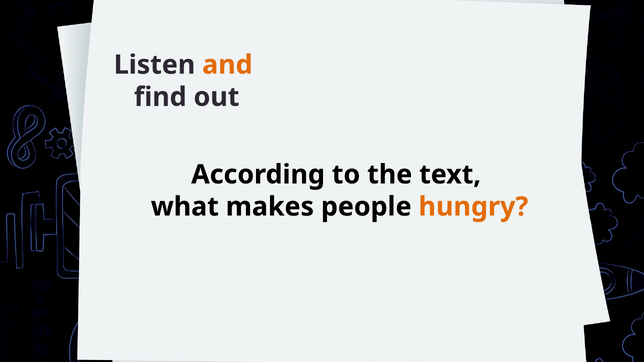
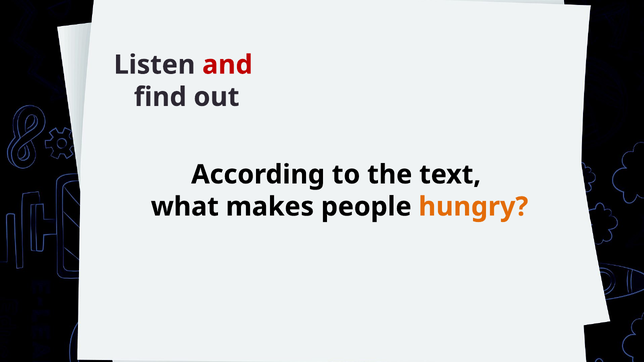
and colour: orange -> red (227, 65)
